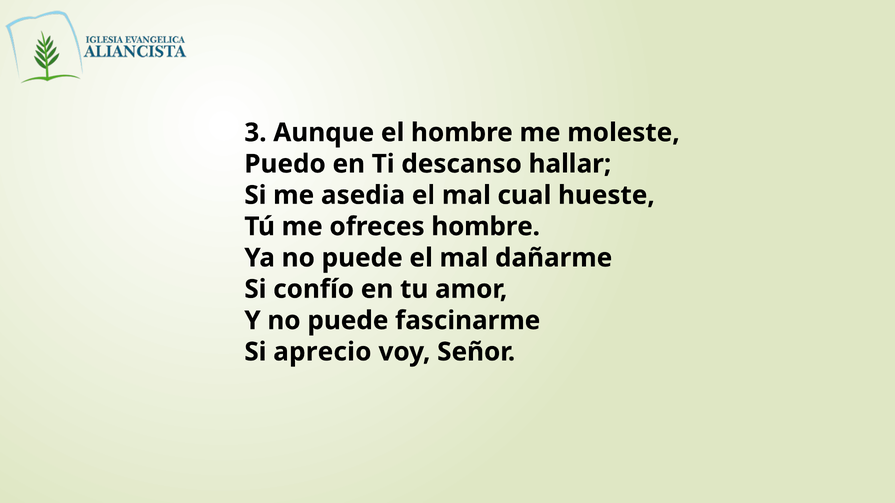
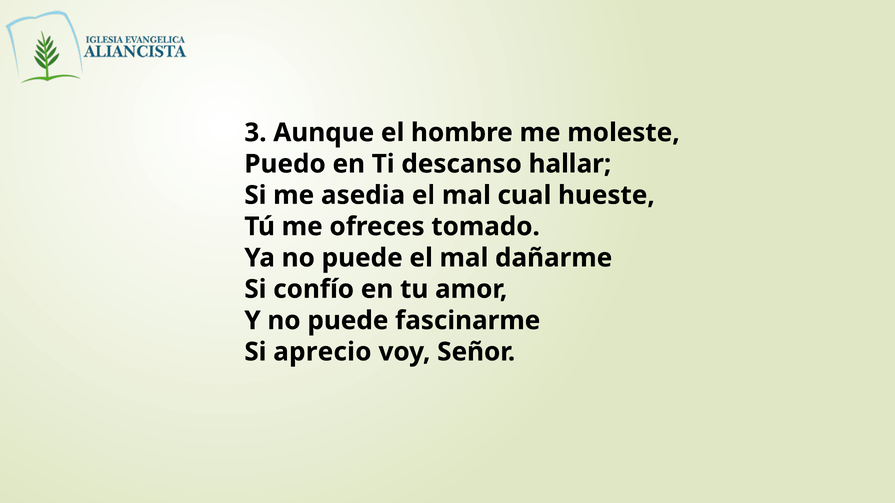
ofreces hombre: hombre -> tomado (486, 227)
